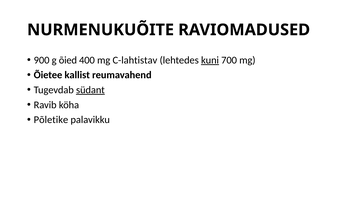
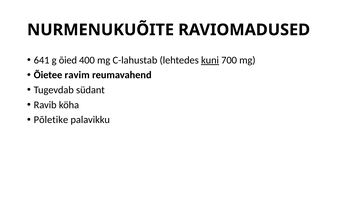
900: 900 -> 641 (42, 60)
C-lahtistav: C-lahtistav -> C-lahustab (135, 60)
kallist: kallist -> ravim (77, 75)
südant underline: present -> none (90, 90)
